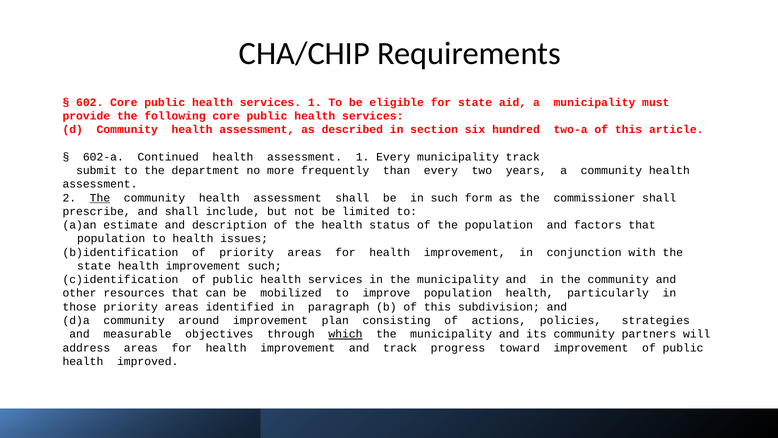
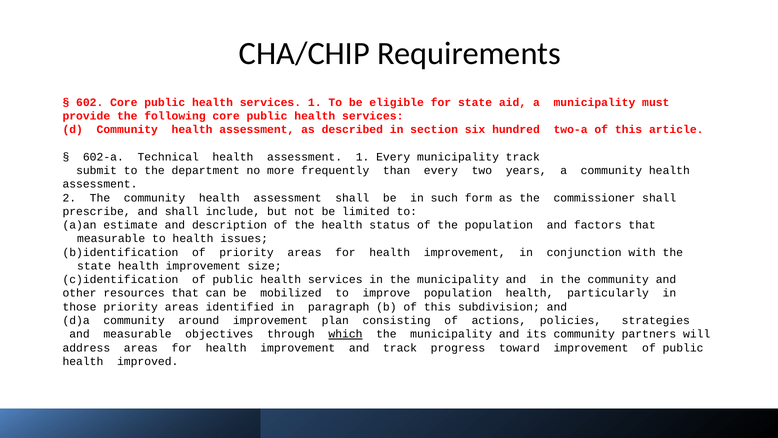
Continued: Continued -> Technical (168, 157)
The underline: present -> none (100, 198)
population: population -> measurable (111, 238)
improvement such: such -> size (265, 266)
